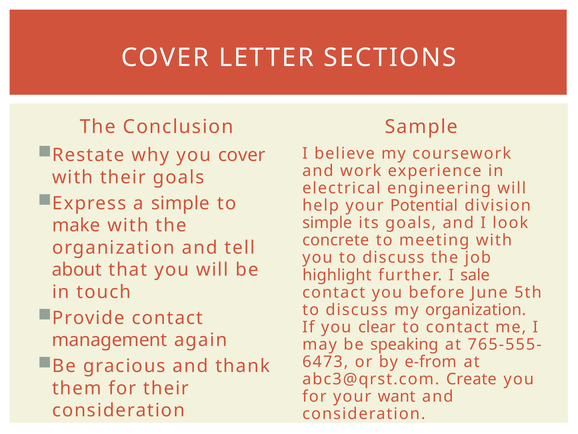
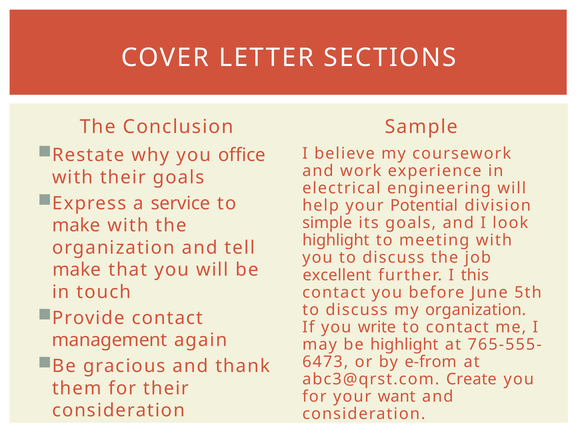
you cover: cover -> office (242, 155)
a simple: simple -> service (181, 203)
concrete: concrete -> highlight (336, 240)
about: about -> make (77, 269)
highlight: highlight -> excellent (337, 275)
sale: sale -> this (475, 275)
clear: clear -> write (377, 327)
be speaking: speaking -> highlight (404, 344)
